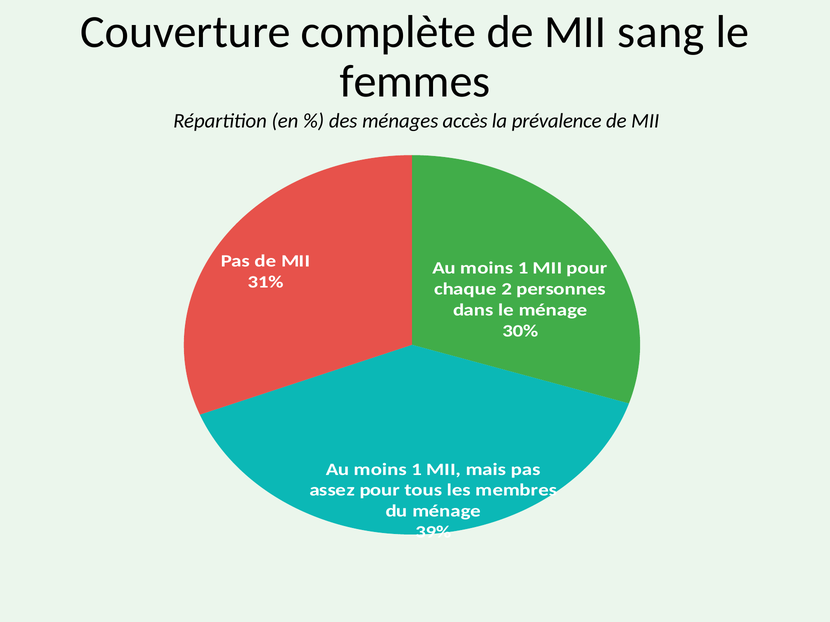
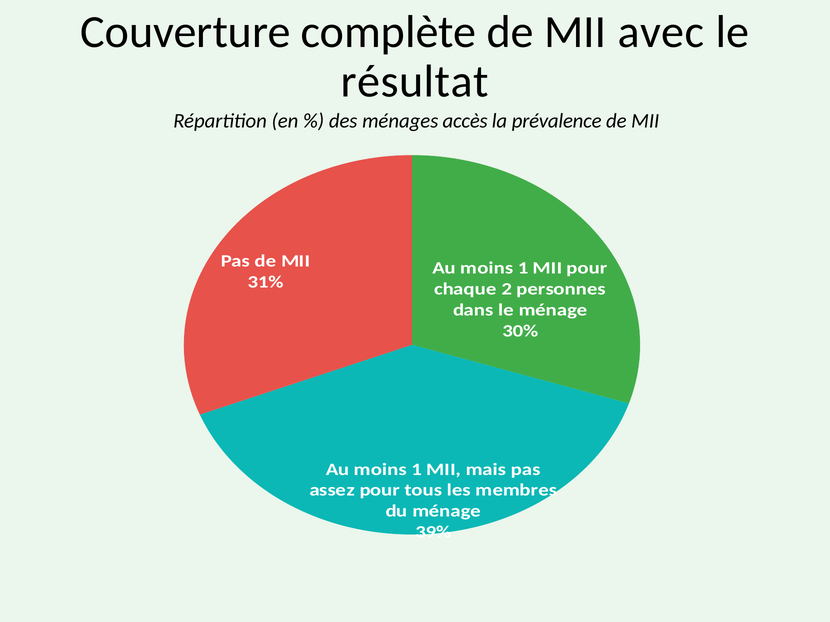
sang: sang -> avec (661, 32)
femmes: femmes -> résultat (415, 82)
